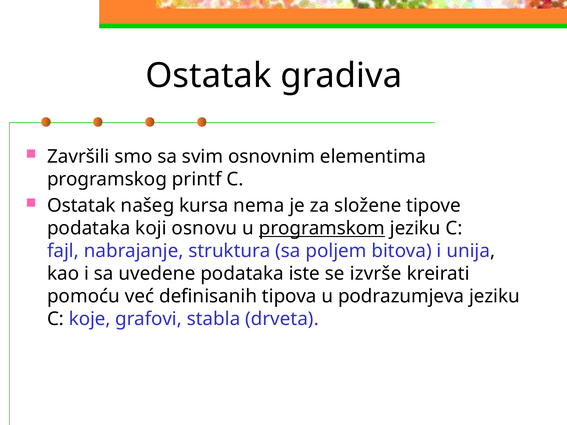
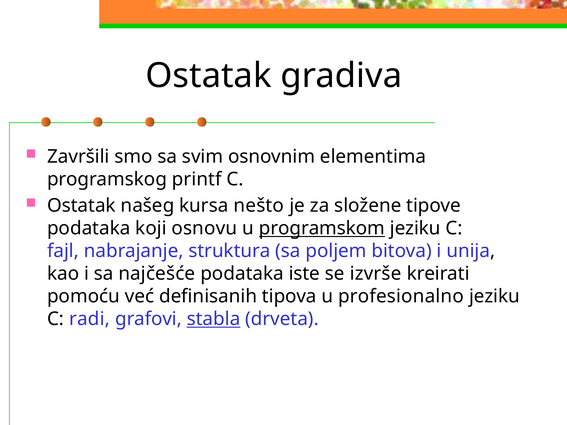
nema: nema -> nešto (259, 206)
uvedene: uvedene -> najčešće (157, 274)
podrazumjeva: podrazumjeva -> profesionalno (401, 297)
koje: koje -> radi (90, 319)
stabla underline: none -> present (214, 319)
